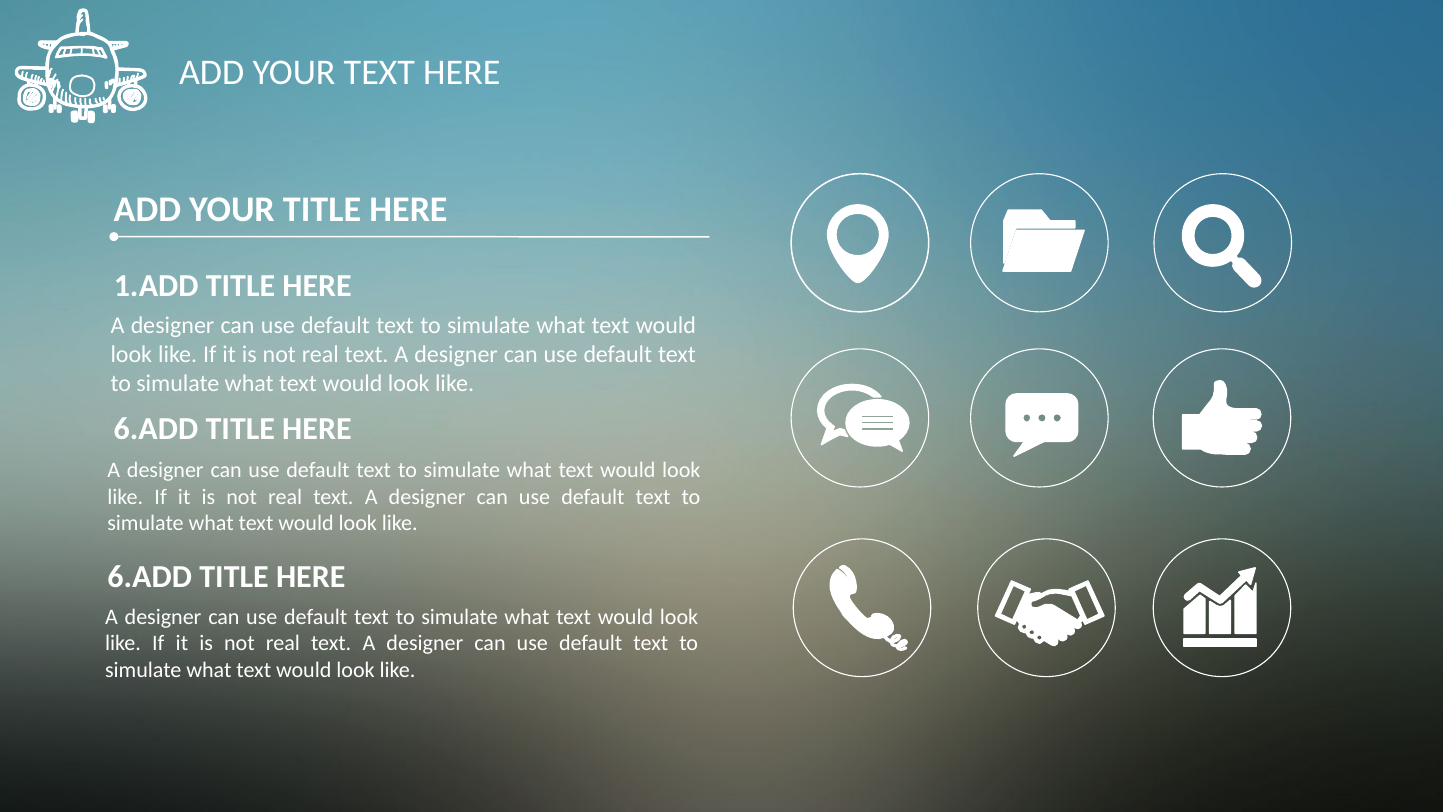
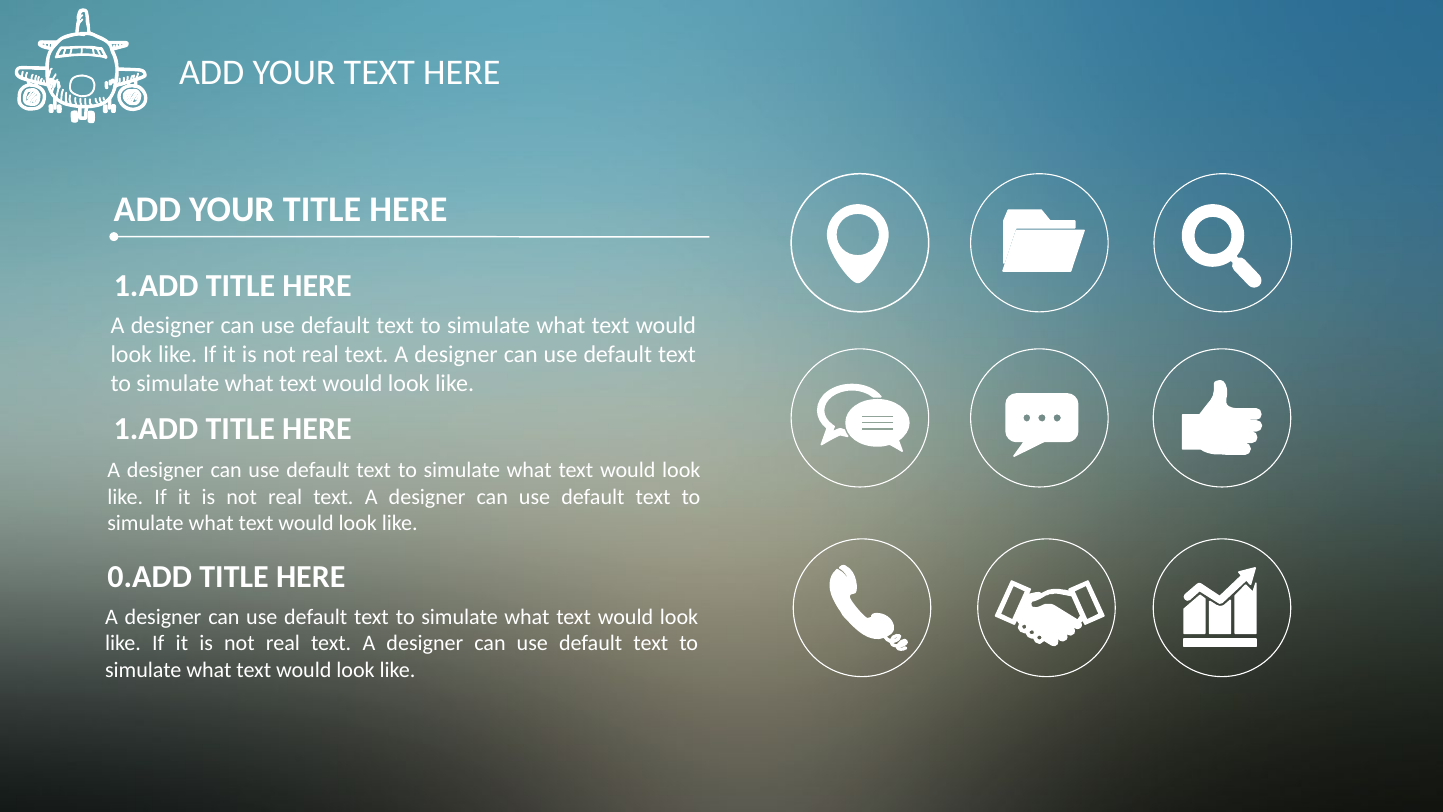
6.ADD: 6.ADD -> 1.ADD (156, 429)
6.ADD: 6.ADD -> 0.ADD (150, 577)
